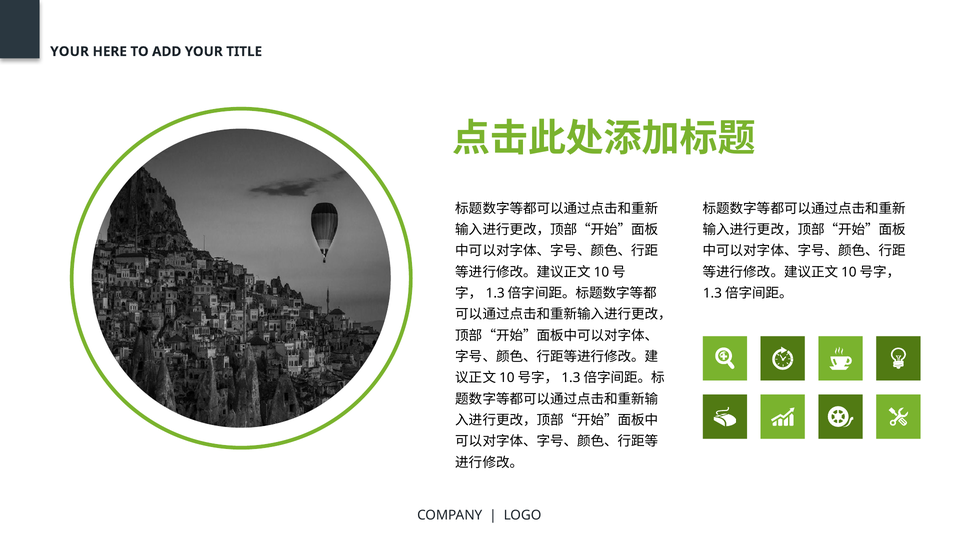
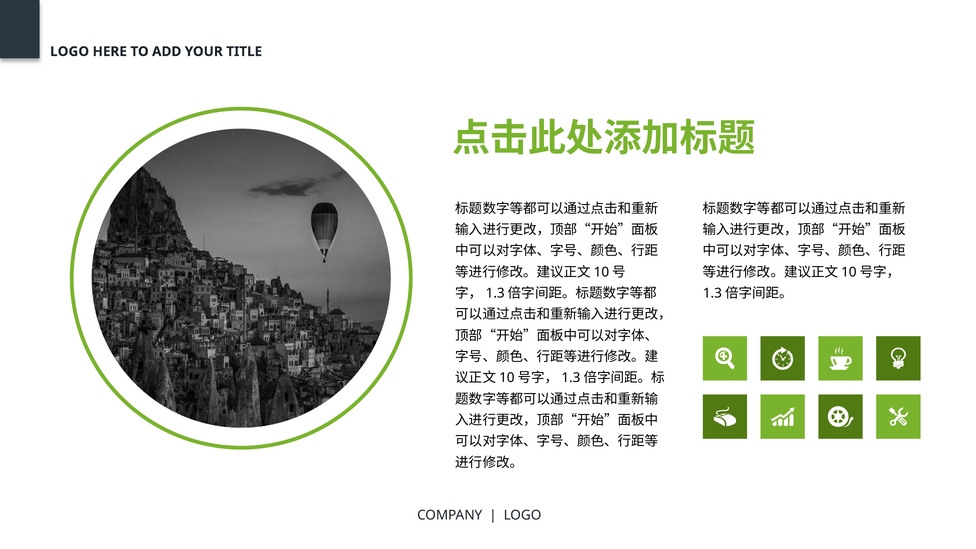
YOUR: YOUR -> LOGO (70, 52)
